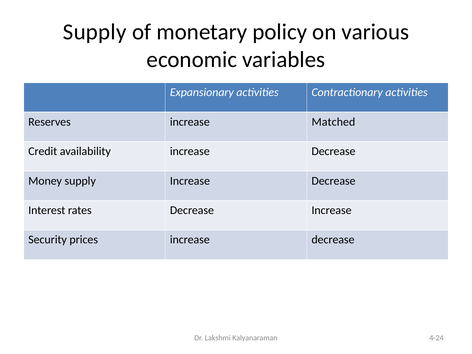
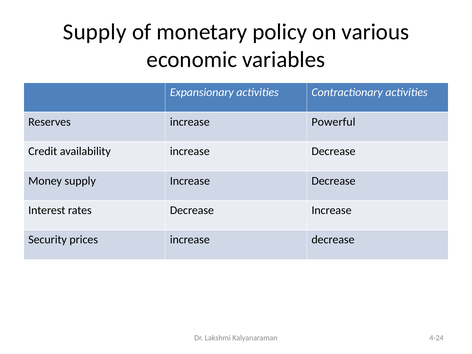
Matched: Matched -> Powerful (333, 122)
